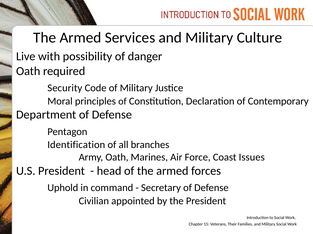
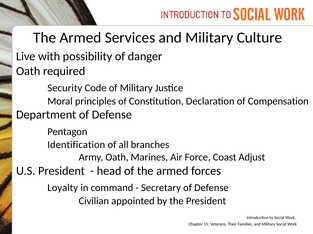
Contemporary: Contemporary -> Compensation (278, 101)
Issues: Issues -> Adjust (252, 158)
Uphold: Uphold -> Loyalty (63, 188)
